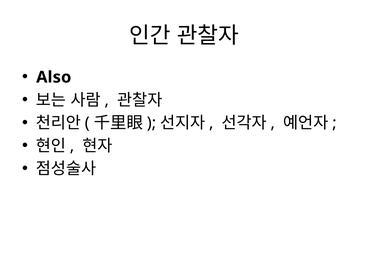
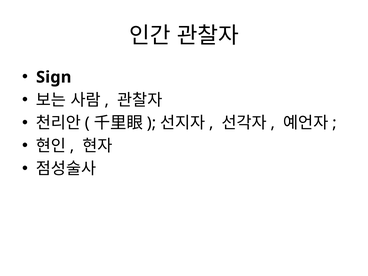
Also: Also -> Sign (54, 77)
